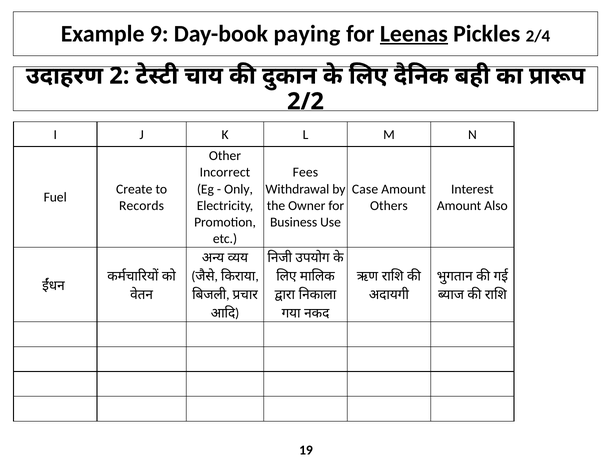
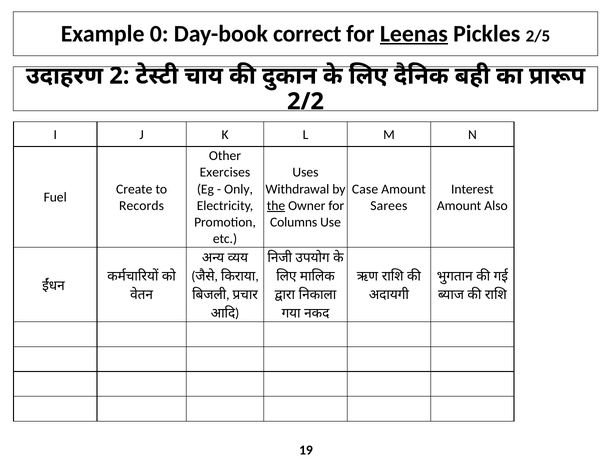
9: 9 -> 0 (159, 34)
paying: paying -> correct (307, 34)
2/4: 2/4 -> 2/5 (538, 36)
Incorrect: Incorrect -> Exercises (225, 172)
Fees: Fees -> Uses (305, 172)
the underline: none -> present (276, 206)
Others: Others -> Sarees (389, 206)
Business: Business -> Columns (294, 222)
